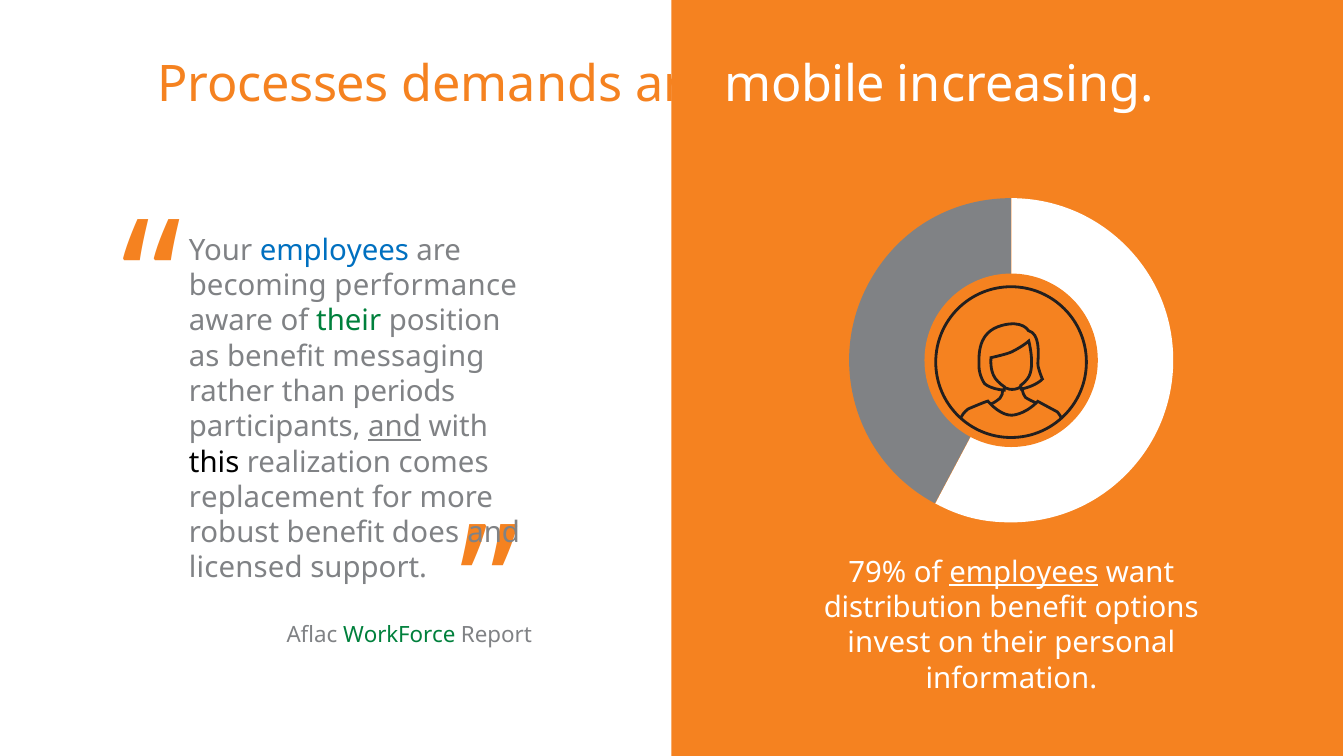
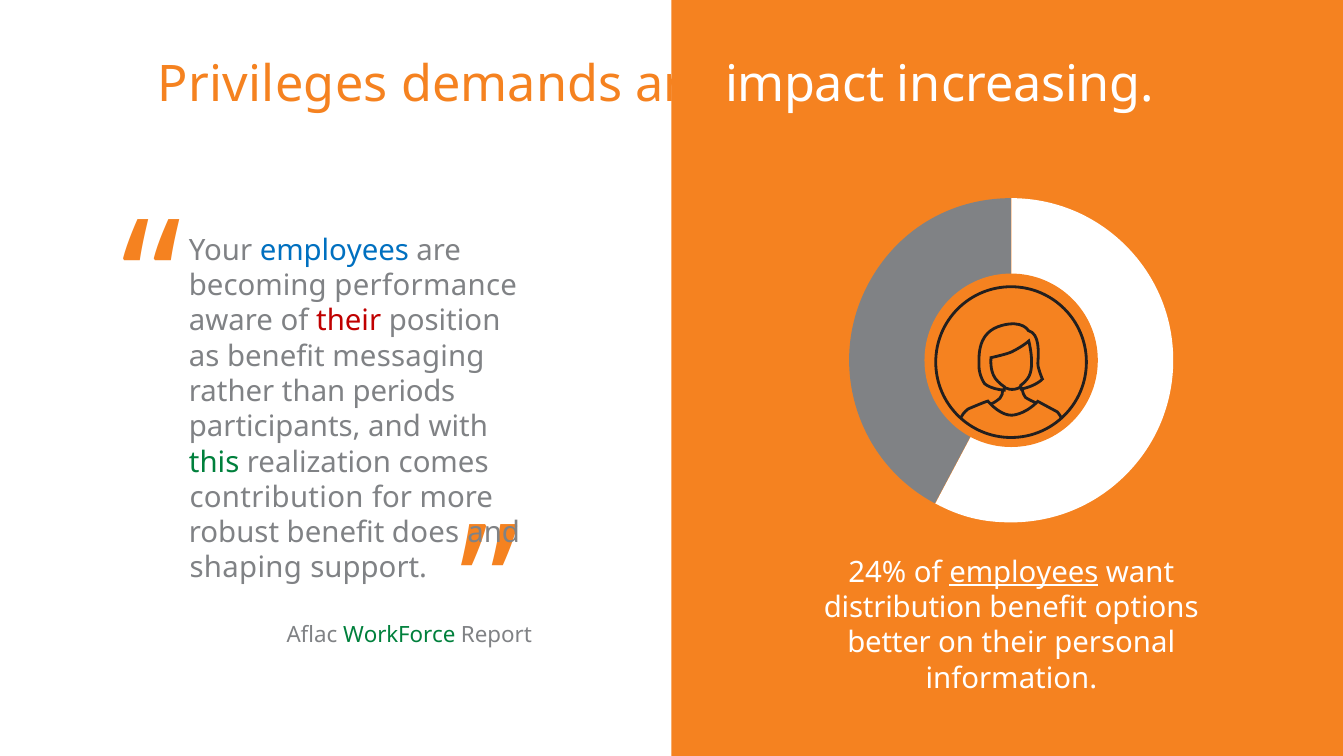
Processes: Processes -> Privileges (273, 85)
mobile: mobile -> impact (805, 85)
their colour: green -> red (349, 321)
and underline: present -> none (395, 427)
this colour: black -> green (214, 462)
replacement: replacement -> contribution (277, 497)
licensed: licensed -> shaping (246, 568)
79%: 79% -> 24% (877, 572)
invest: invest -> better (889, 643)
